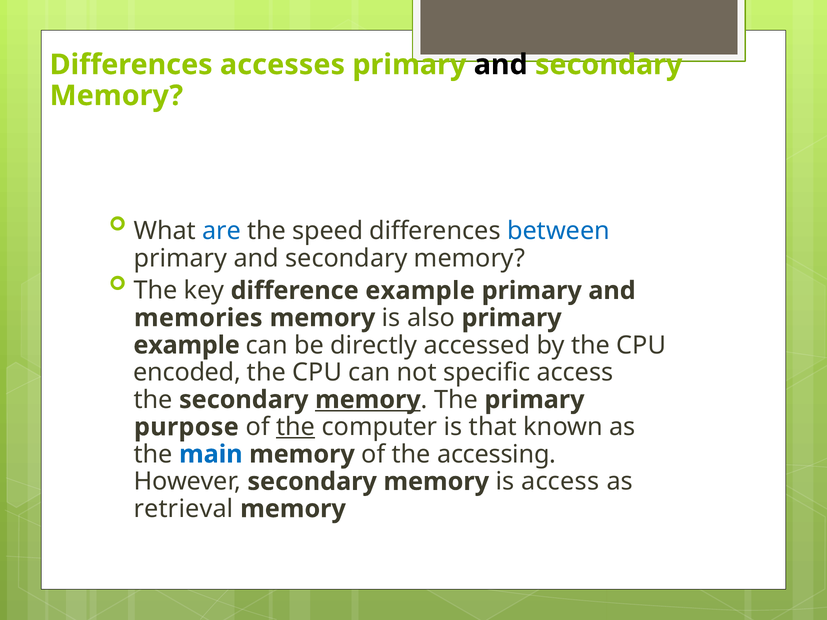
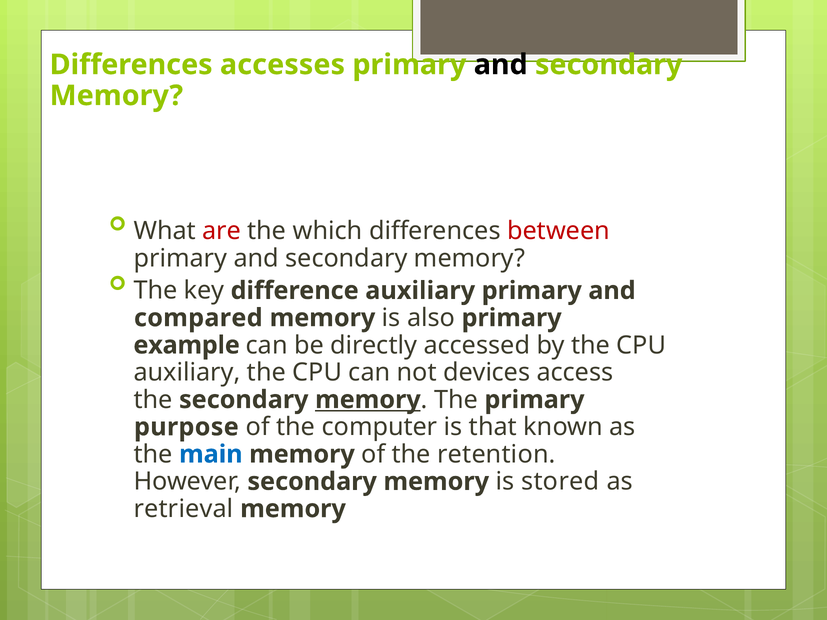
are colour: blue -> red (222, 231)
speed: speed -> which (328, 231)
between colour: blue -> red (559, 231)
difference example: example -> auxiliary (420, 291)
memories: memories -> compared (198, 318)
encoded: encoded -> auxiliary (187, 373)
specific: specific -> devices (487, 373)
the underline: present -> none (296, 427)
accessing: accessing -> retention (496, 454)
is access: access -> stored (560, 482)
